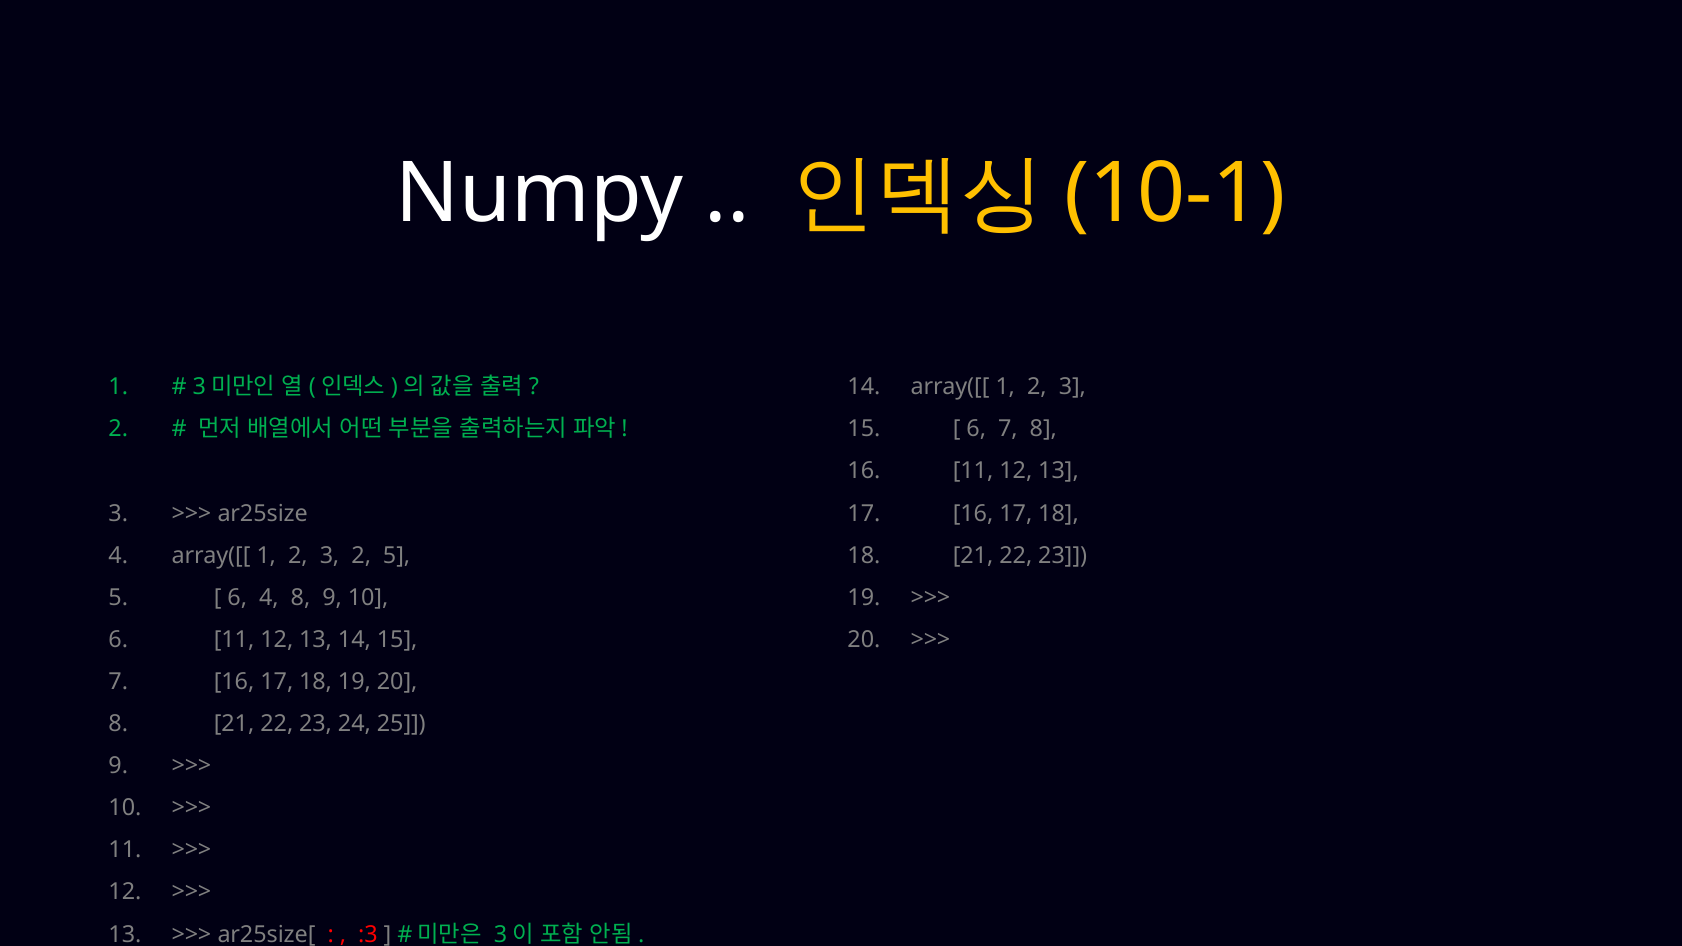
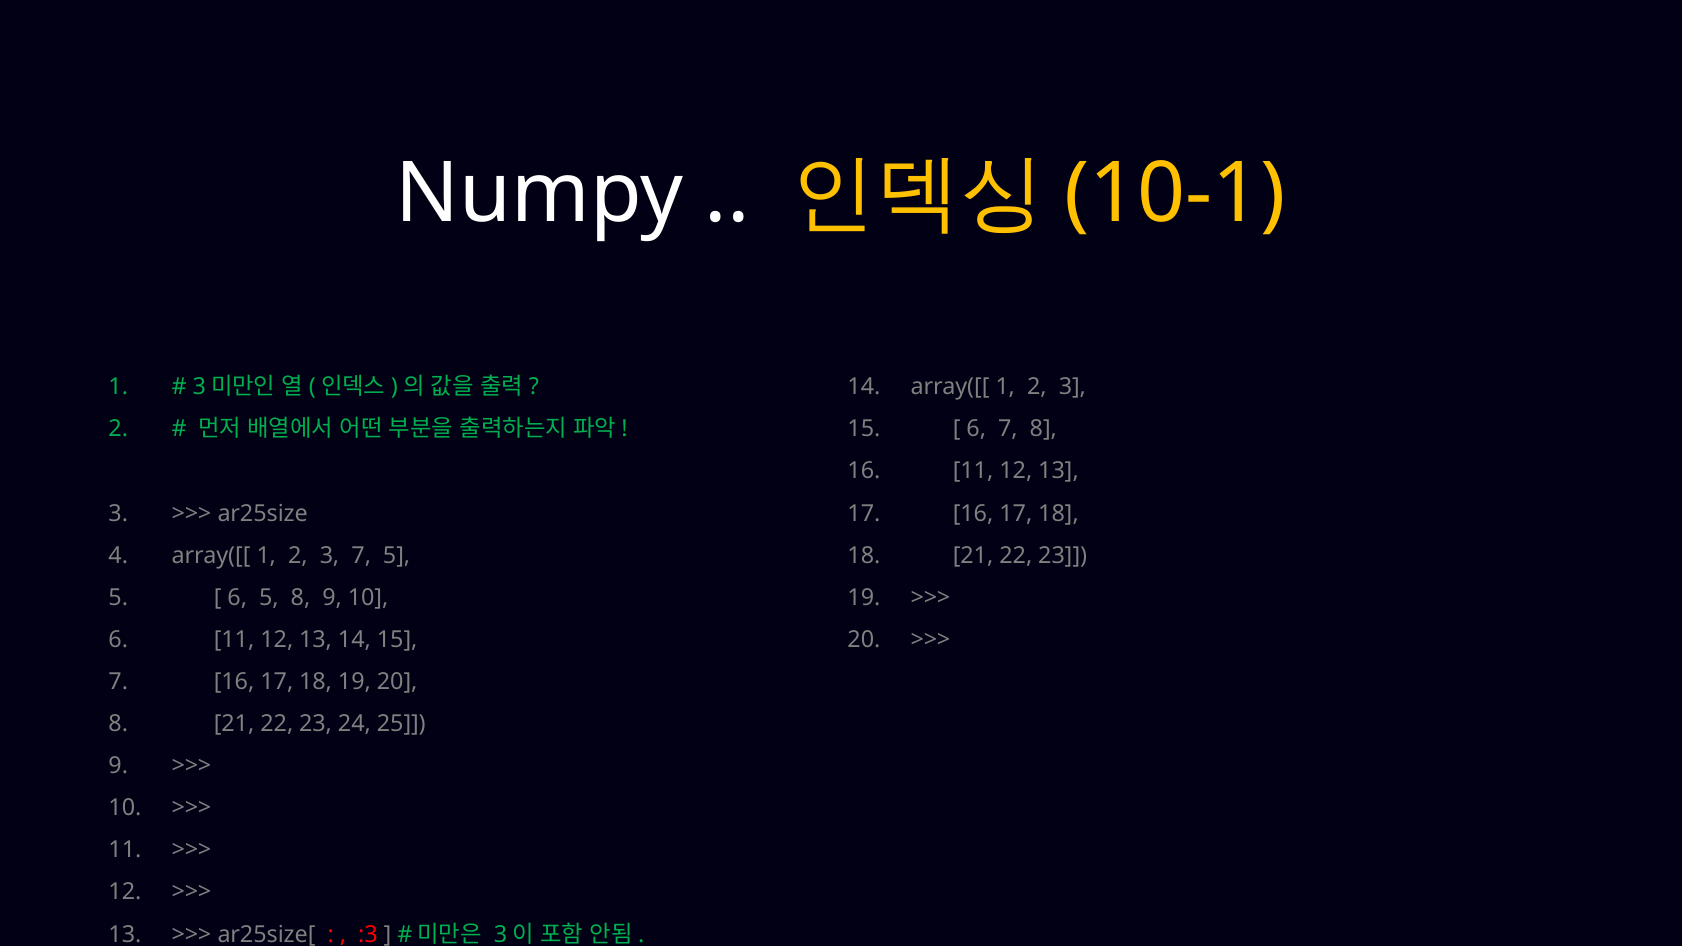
3 2: 2 -> 7 (361, 555)
6 4: 4 -> 5 (269, 598)
